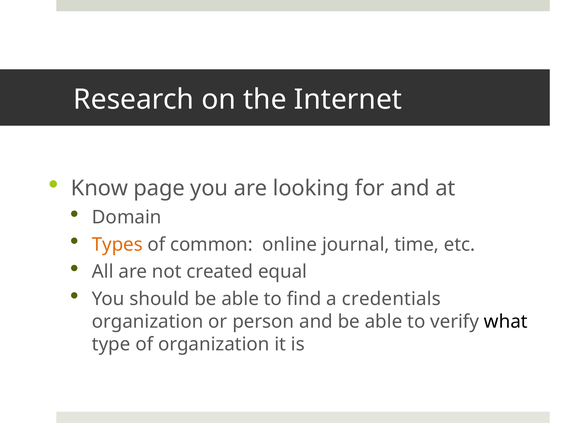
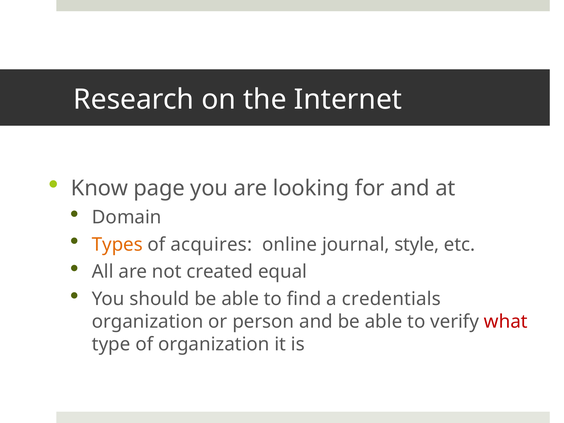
common: common -> acquires (211, 244)
time: time -> style (417, 244)
what colour: black -> red (506, 322)
